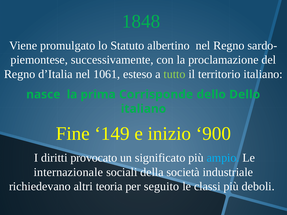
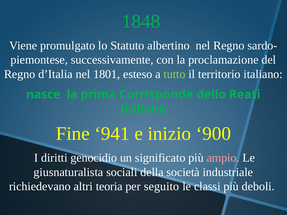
1061: 1061 -> 1801 (107, 74)
dello Dello: Dello -> Reati (245, 95)
149: 149 -> 941 (112, 134)
provocato: provocato -> genocidio (94, 158)
ampio colour: light blue -> pink (223, 158)
internazionale: internazionale -> giusnaturalista (68, 172)
